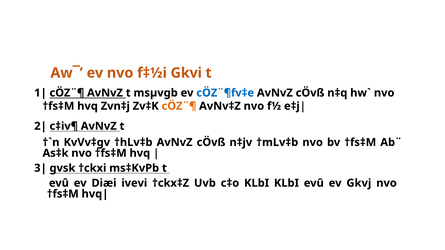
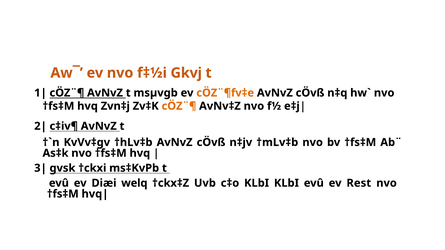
Gkvi: Gkvi -> Gkvj (186, 73)
cÖZ¨¶fv‡e colour: blue -> orange (225, 93)
ivevi: ivevi -> welq (134, 183)
Gkvj: Gkvj -> Rest (359, 183)
